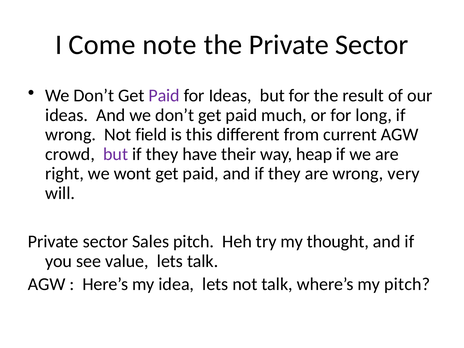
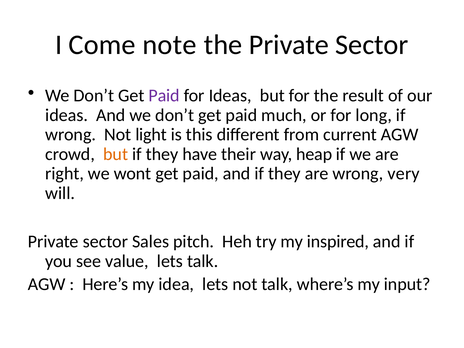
field: field -> light (151, 135)
but colour: purple -> orange (116, 154)
thought: thought -> inspired (338, 242)
my pitch: pitch -> input (407, 284)
